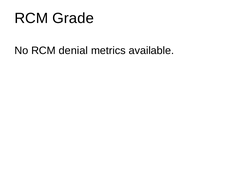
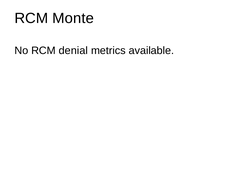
Grade: Grade -> Monte (73, 18)
